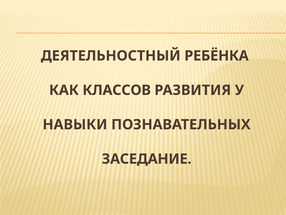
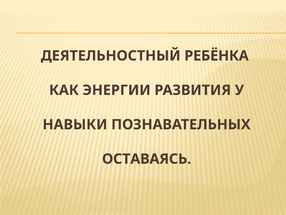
КЛАССОВ: КЛАССОВ -> ЭНЕРГИИ (117, 90)
ЗАСЕДАНИЕ: ЗАСЕДАНИЕ -> ОСТАВАЯСЬ (147, 159)
